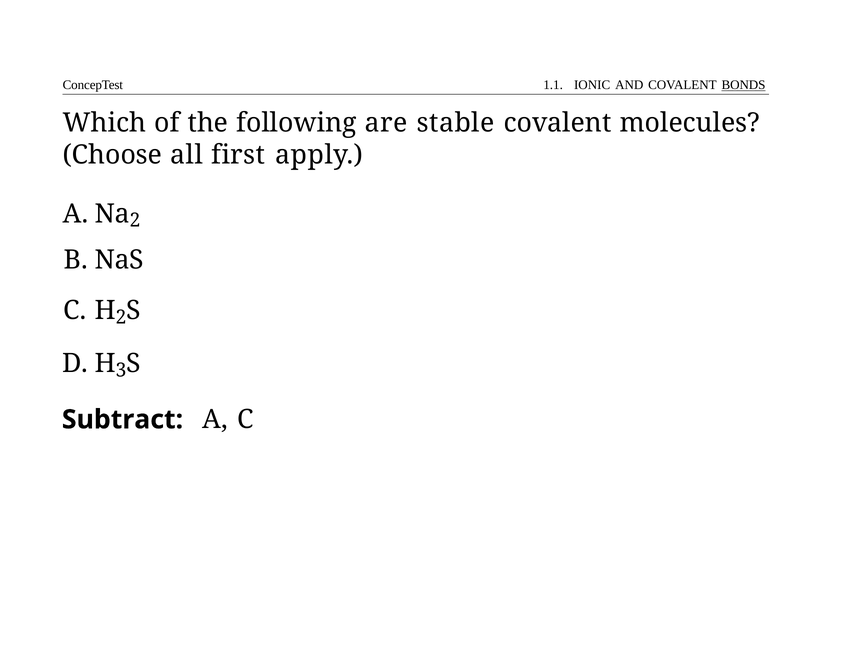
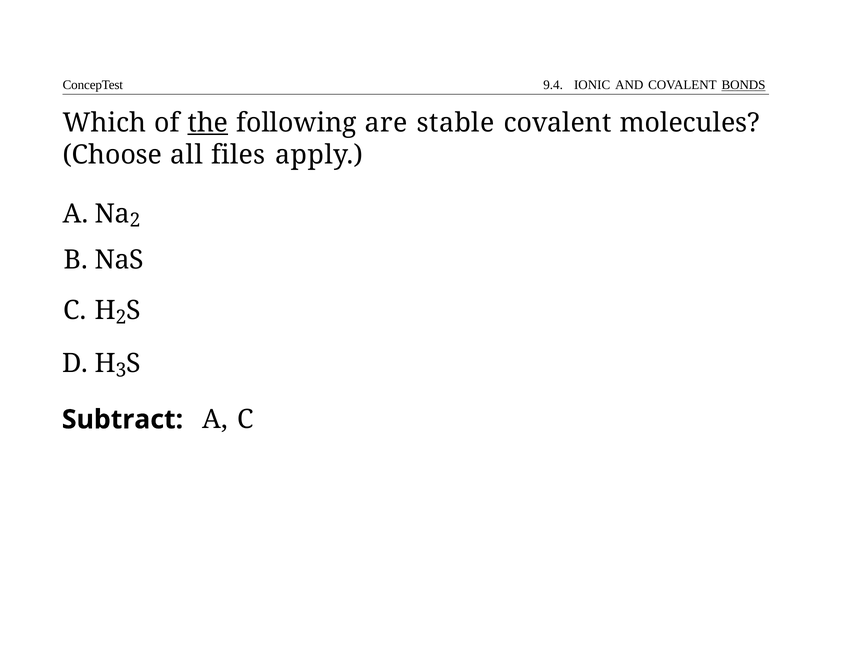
1.1: 1.1 -> 9.4 (553, 85)
the underline: none -> present (208, 123)
first: first -> files (238, 155)
